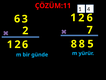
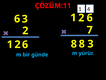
5: 5 -> 3 (90, 44)
